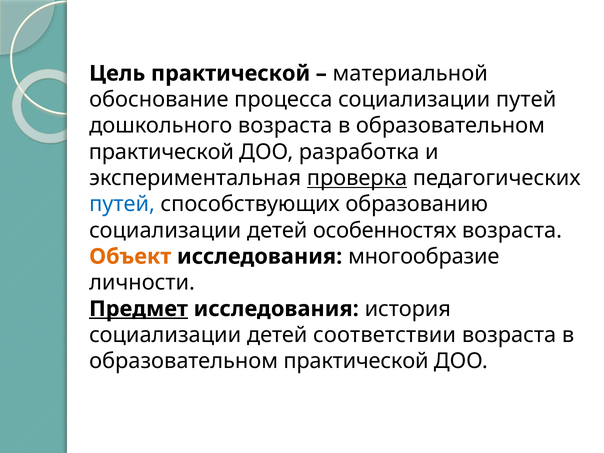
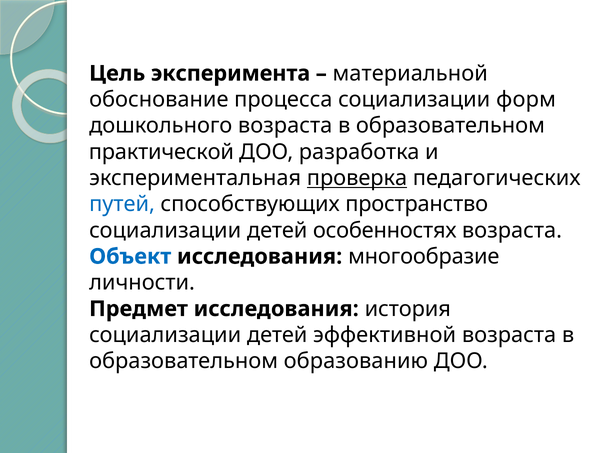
Цель практической: практической -> эксперимента (231, 73)
социализации путей: путей -> форм (526, 100)
образованию: образованию -> пространство (417, 204)
Объект colour: orange -> blue (130, 257)
Предмет underline: present -> none (139, 309)
соответствии: соответствии -> эффективной (385, 335)
практической: практической -> образованию (356, 361)
